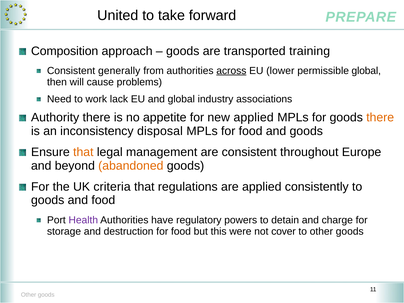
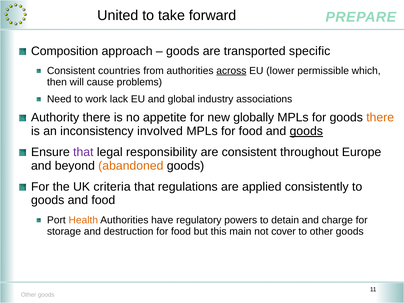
training: training -> specific (310, 51)
generally: generally -> countries (119, 71)
permissible global: global -> which (366, 71)
new applied: applied -> globally (254, 118)
disposal: disposal -> involved (160, 131)
goods underline: none -> present (306, 131)
that colour: orange -> purple (83, 152)
management: management -> responsibility (162, 152)
Health colour: purple -> orange (83, 220)
were: were -> main (240, 231)
